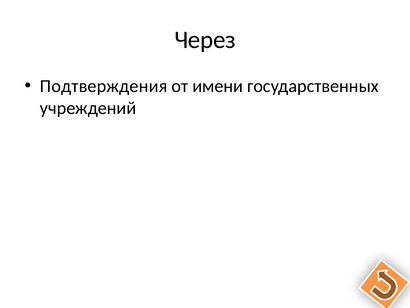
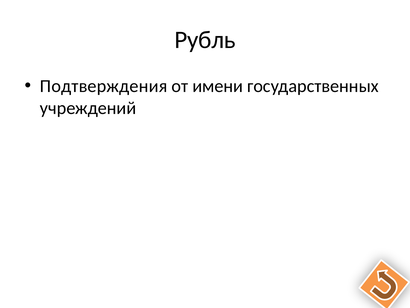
Через: Через -> Рубль (205, 40)
